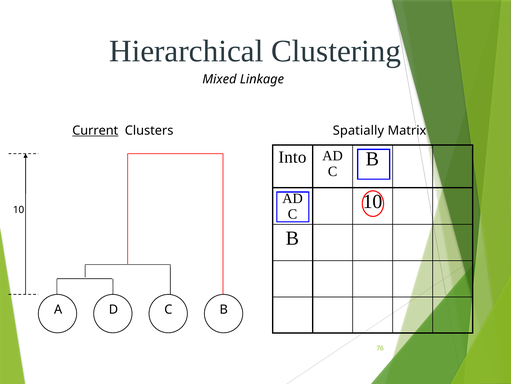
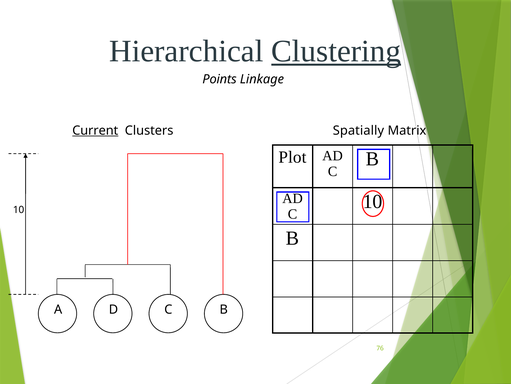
Clustering underline: none -> present (336, 51)
Mixed: Mixed -> Points (220, 79)
Into: Into -> Plot (292, 157)
